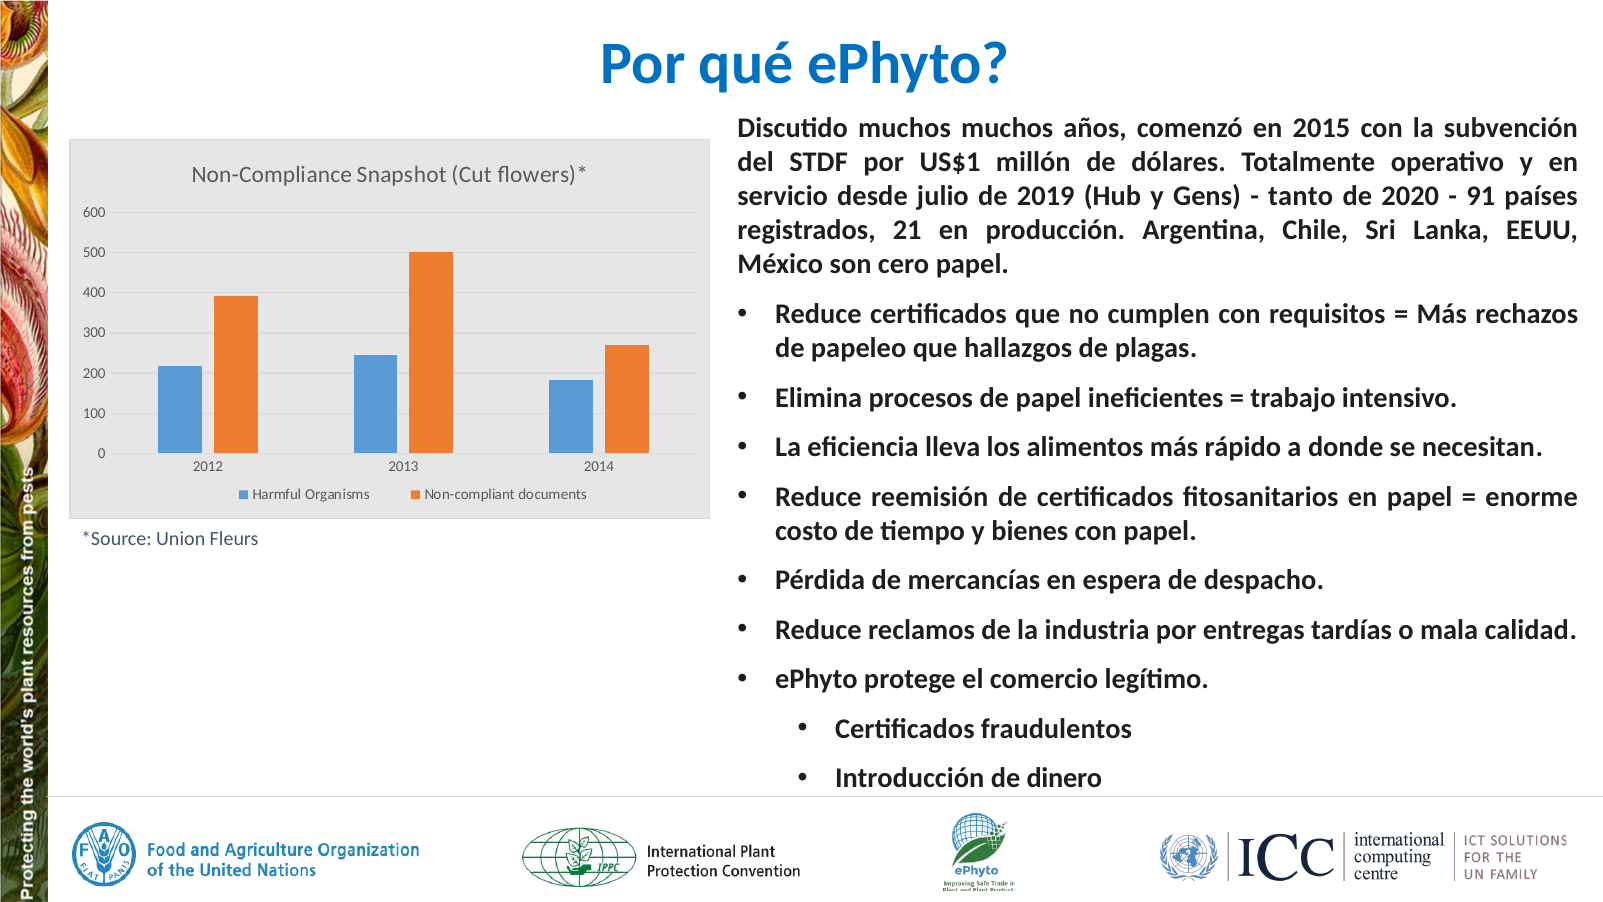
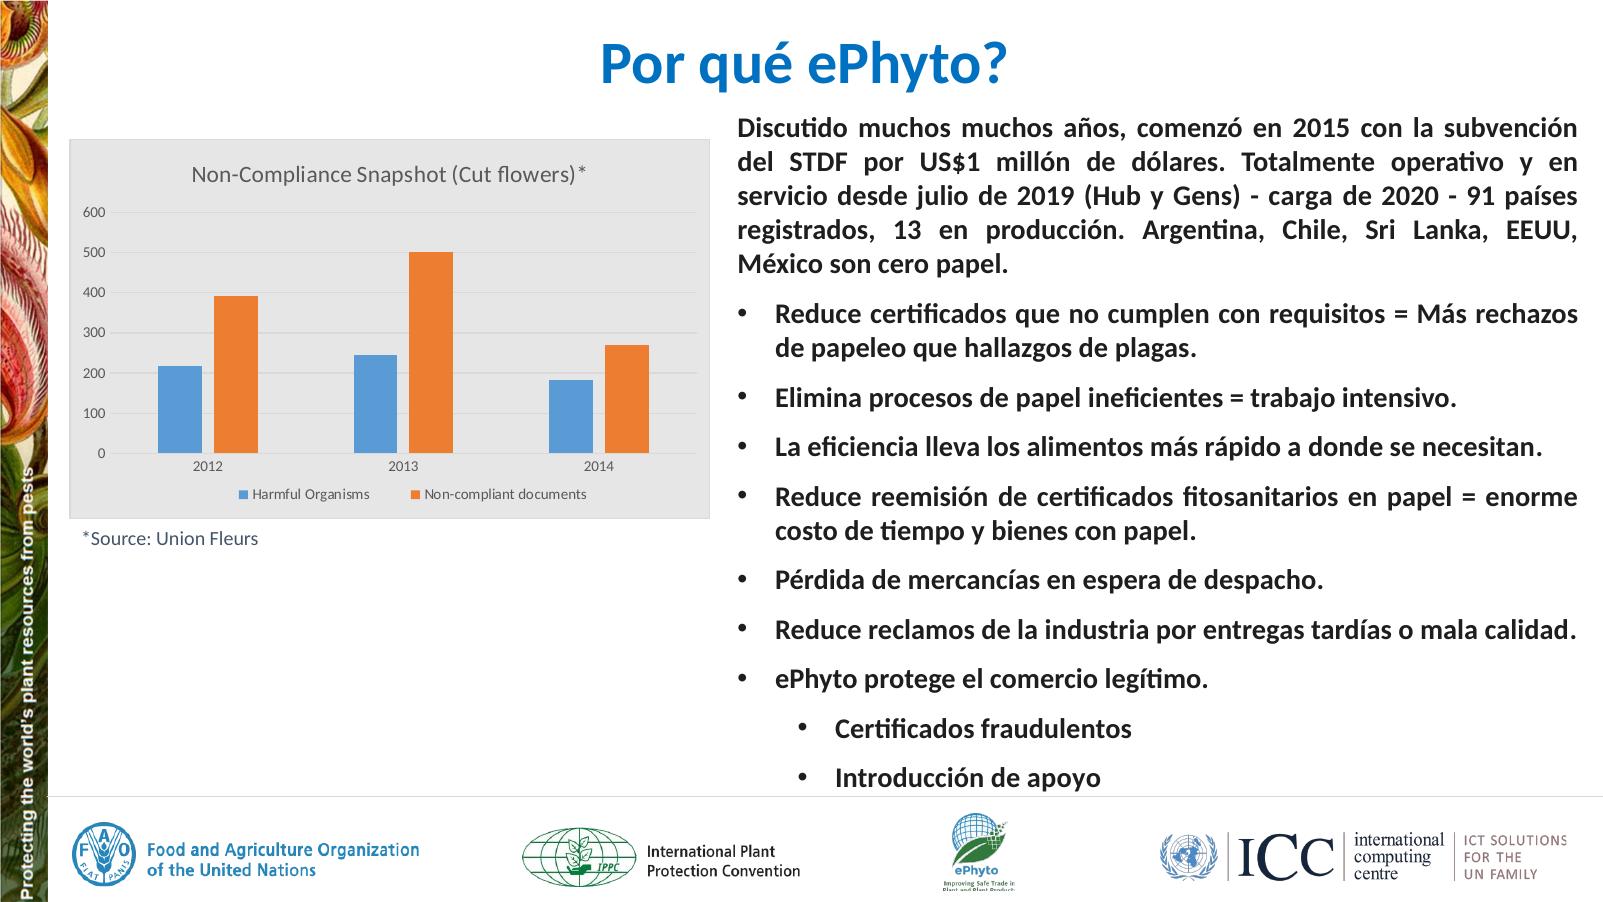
tanto: tanto -> carga (1301, 196)
21: 21 -> 13 (907, 230)
dinero: dinero -> apoyo (1064, 778)
